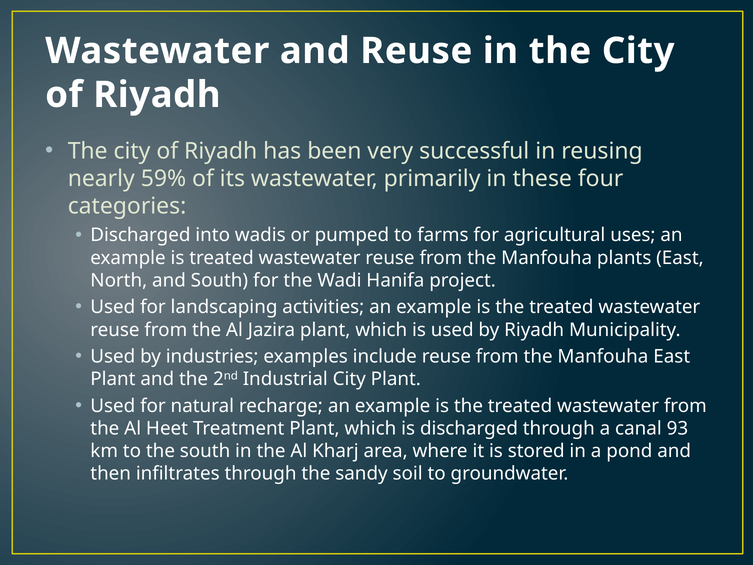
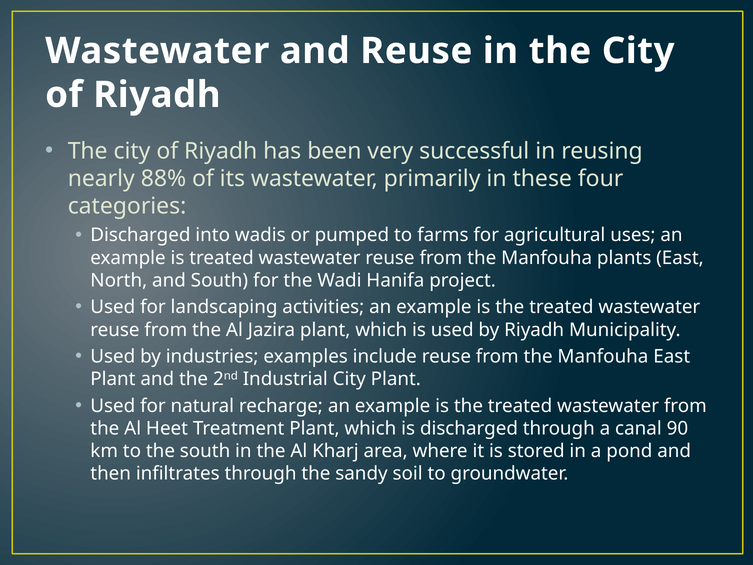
59%: 59% -> 88% (163, 179)
93: 93 -> 90 (677, 428)
